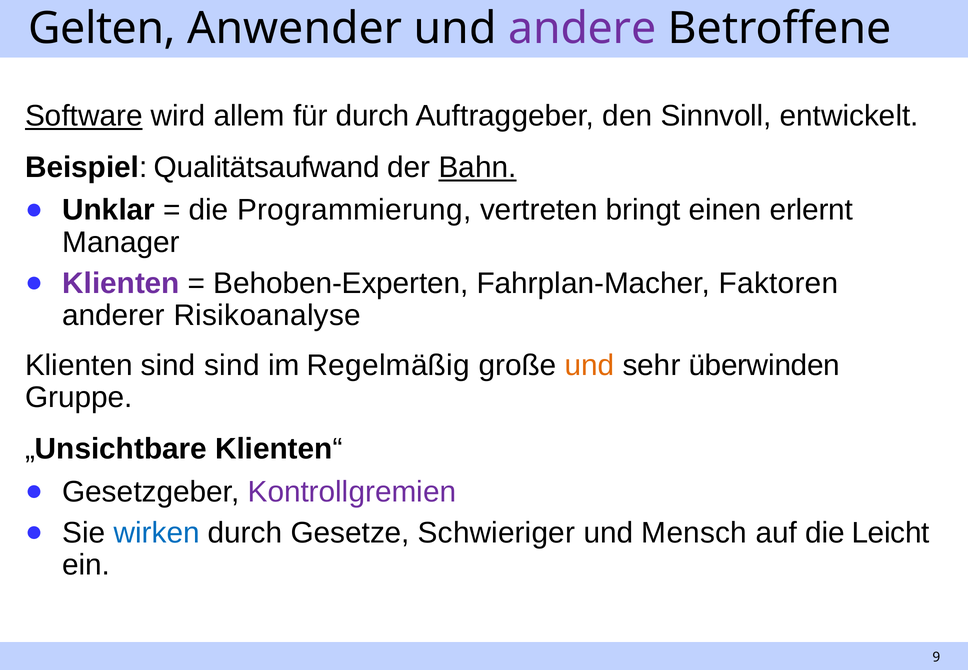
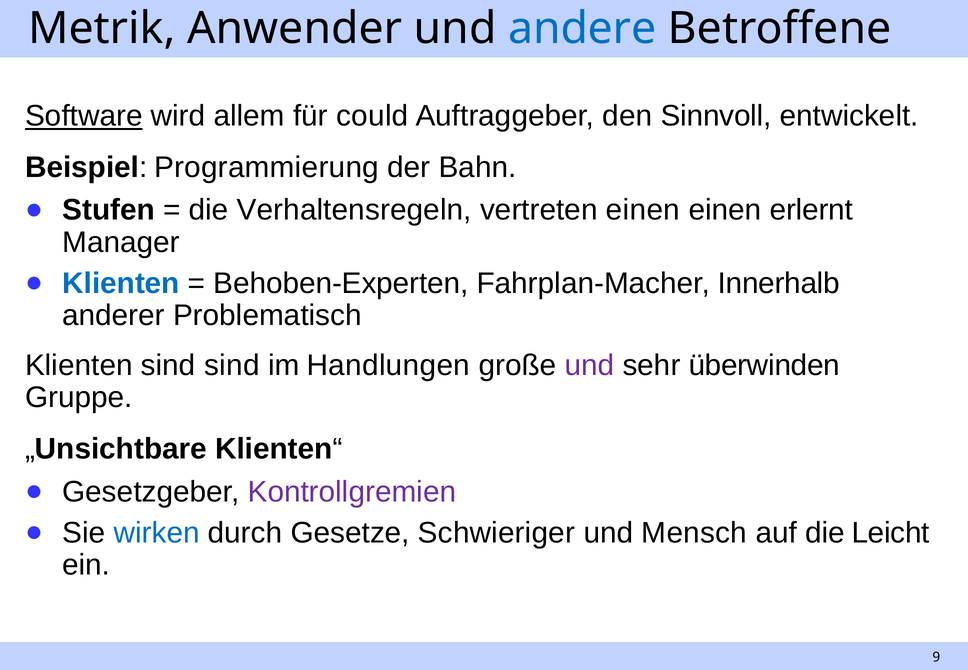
Gelten: Gelten -> Metrik (102, 28)
andere colour: purple -> blue (582, 28)
für durch: durch -> could (372, 116)
Qualitätsaufwand: Qualitätsaufwand -> Programmierung (267, 168)
Bahn underline: present -> none (478, 168)
Unklar: Unklar -> Stufen (109, 210)
Programmierung: Programmierung -> Verhaltensregeln (354, 210)
vertreten bringt: bringt -> einen (643, 210)
Klienten colour: purple -> blue (121, 283)
Faktoren: Faktoren -> Innerhalb (779, 283)
Risikoanalyse: Risikoanalyse -> Problematisch (267, 316)
Regelmäßig: Regelmäßig -> Handlungen (388, 366)
und colour: orange -> purple (589, 366)
